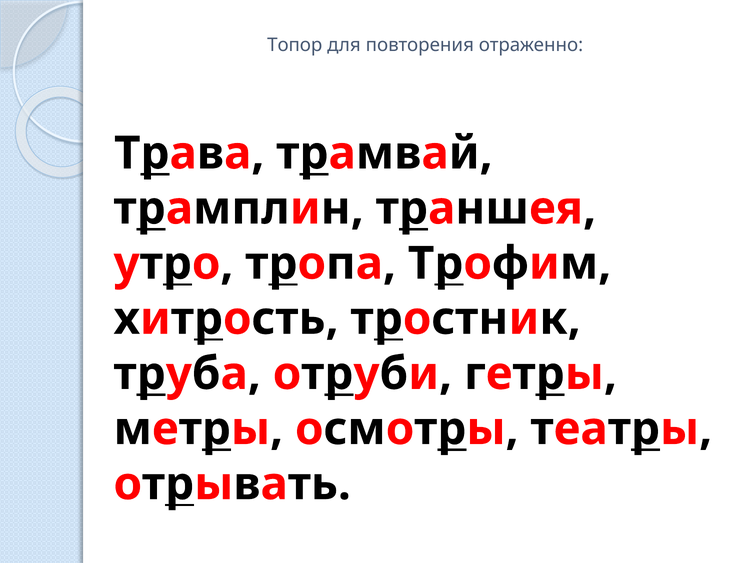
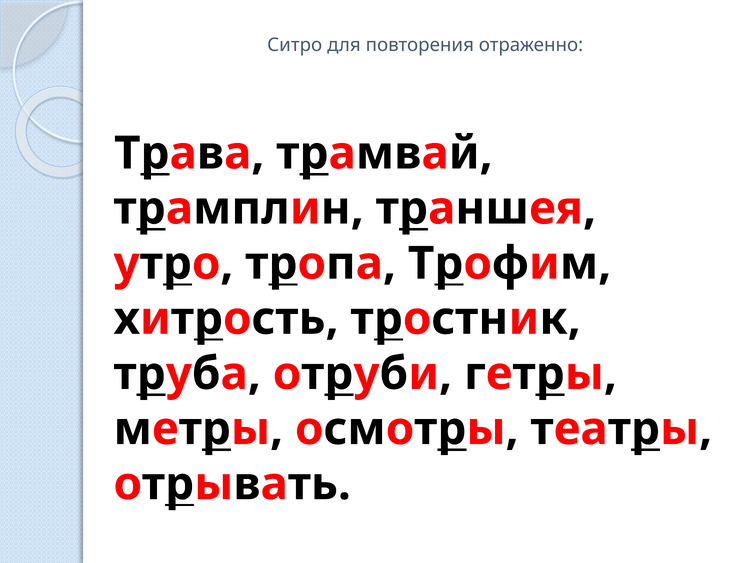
Топор: Топор -> Ситро (295, 45)
